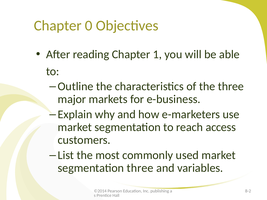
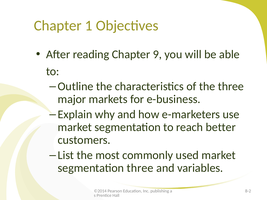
0: 0 -> 1 (89, 26)
1: 1 -> 9 (157, 54)
access: access -> better (221, 127)
